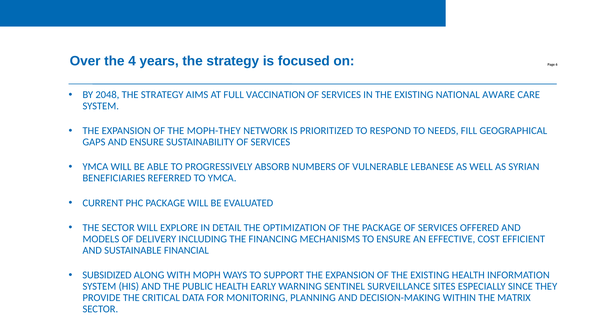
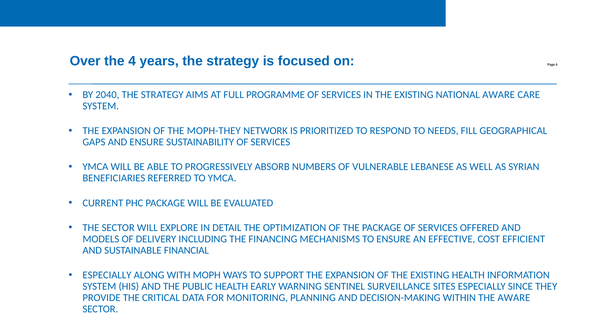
2048: 2048 -> 2040 (107, 95)
VACCINATION: VACCINATION -> PROGRAMME (276, 95)
SUBSIDIZED: SUBSIDIZED -> ESPECIALLY (107, 275)
THE MATRIX: MATRIX -> AWARE (514, 298)
